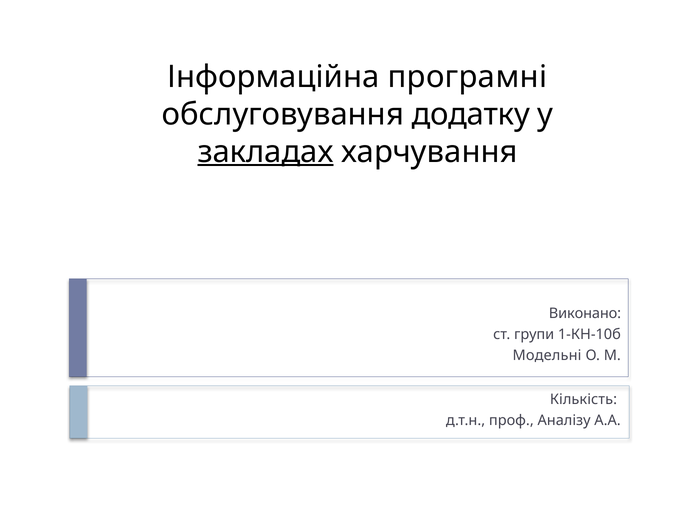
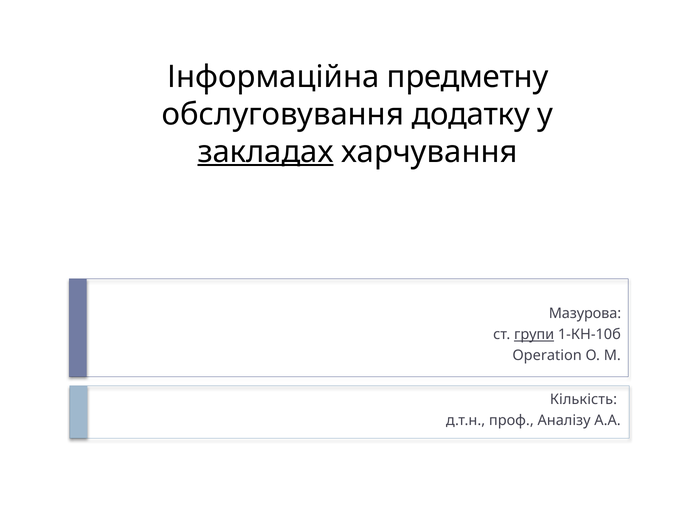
програмні: програмні -> предметну (468, 77)
Виконано: Виконано -> Мазурова (585, 314)
групи underline: none -> present (534, 335)
Модельні: Модельні -> Operation (547, 356)
